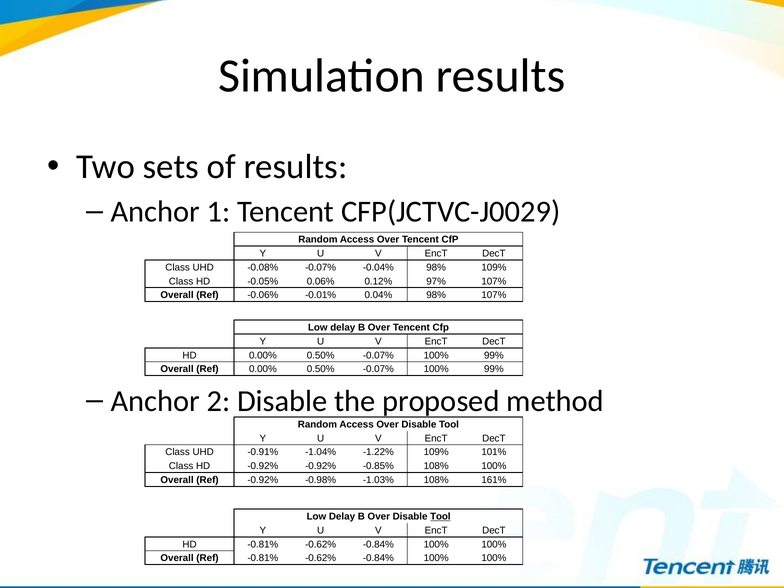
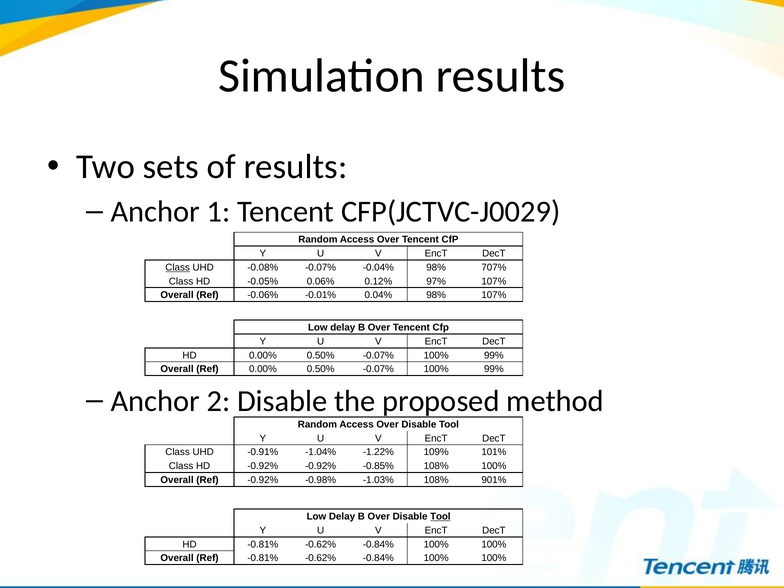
Class underline: none -> present (178, 267)
98% 109%: 109% -> 707% (494, 267)
161%: 161% -> 901% (494, 480)
